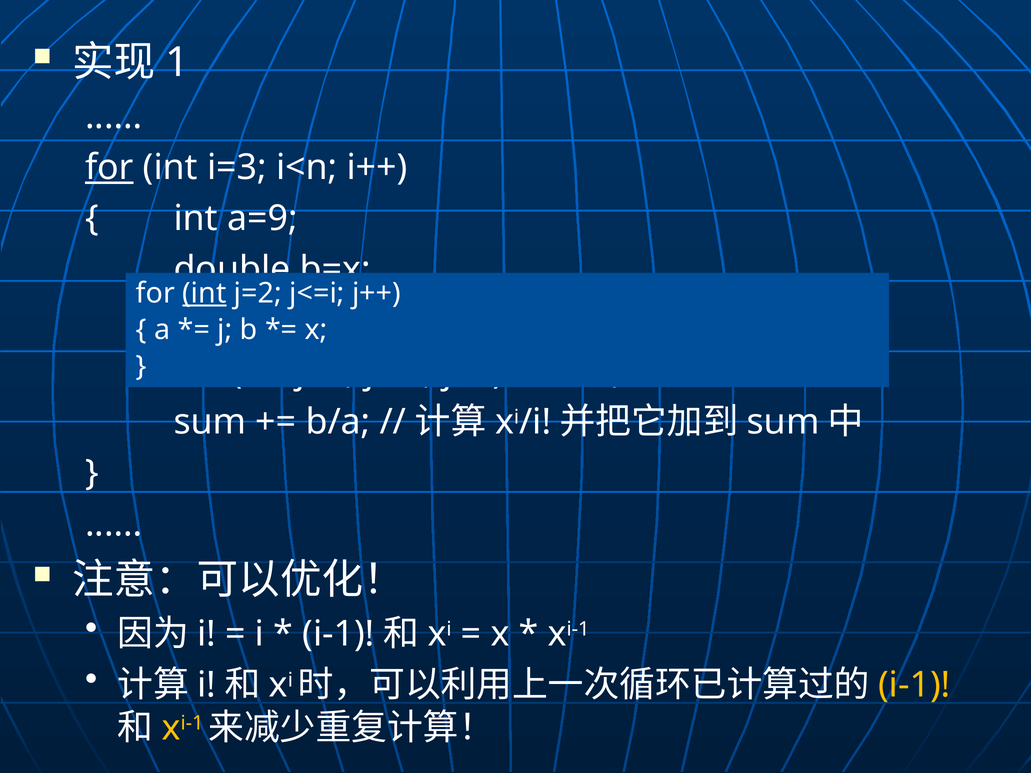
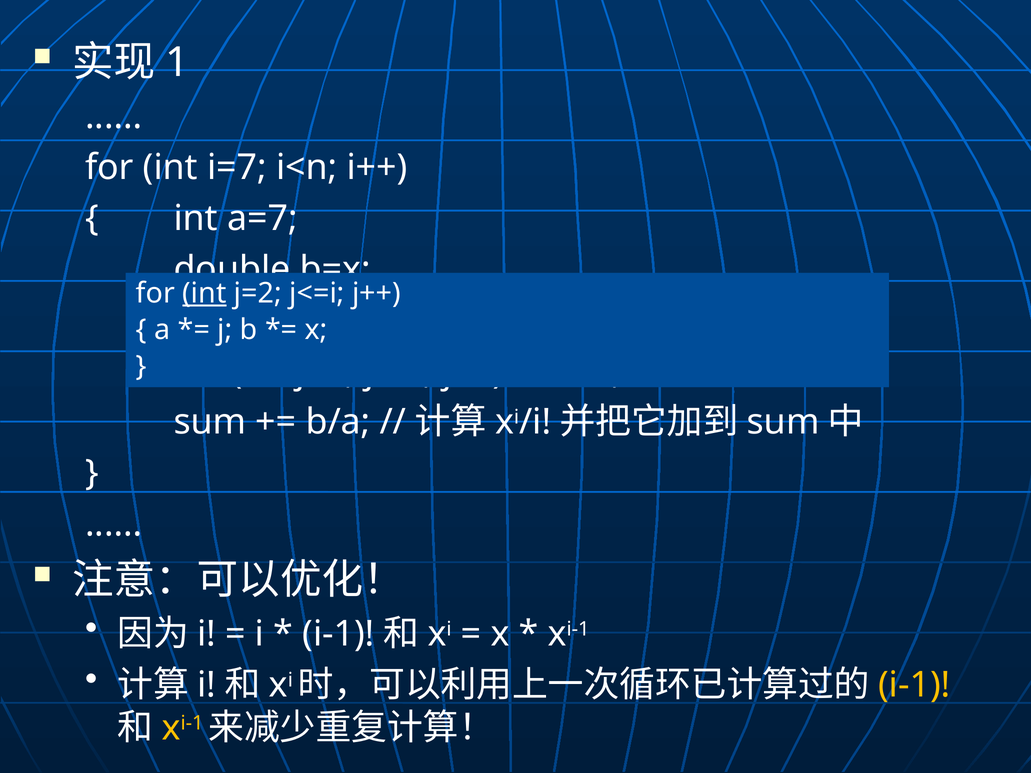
for underline: present -> none (109, 167)
i=3: i=3 -> i=7 (237, 167)
a=9: a=9 -> a=7 (262, 218)
